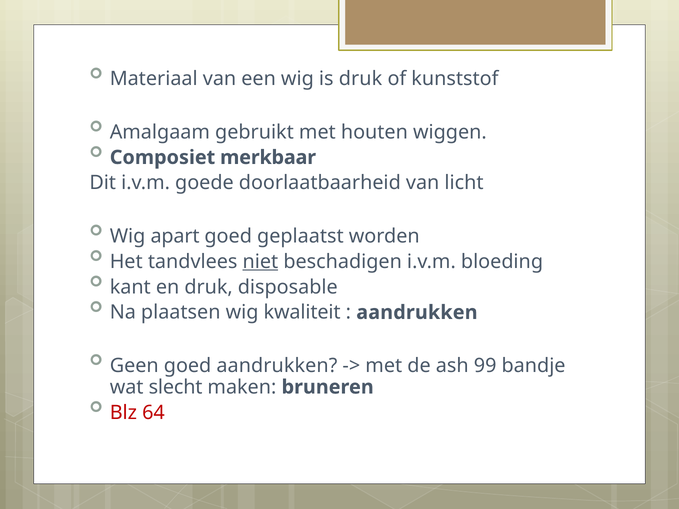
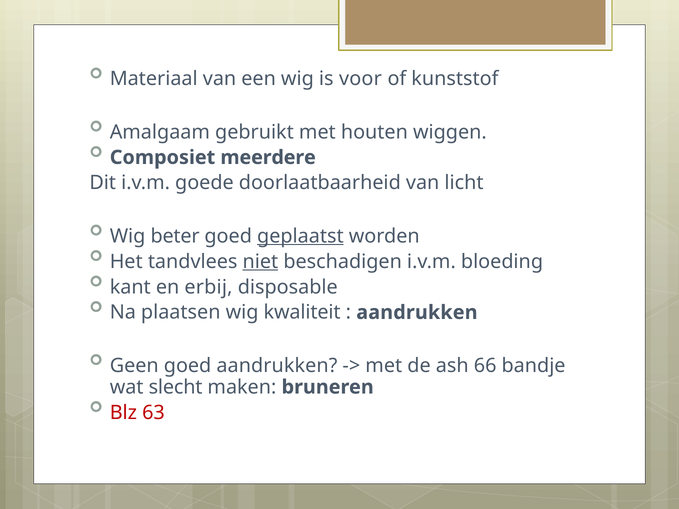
is druk: druk -> voor (360, 79)
merkbaar: merkbaar -> meerdere (268, 158)
apart: apart -> beter (175, 236)
geplaatst underline: none -> present (300, 236)
en druk: druk -> erbij (208, 287)
99: 99 -> 66 (485, 366)
64: 64 -> 63 (153, 413)
